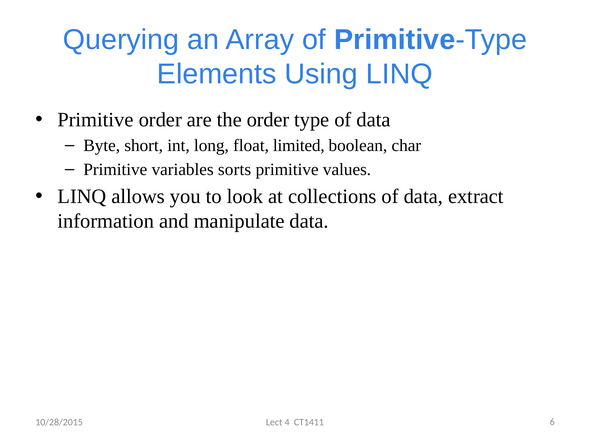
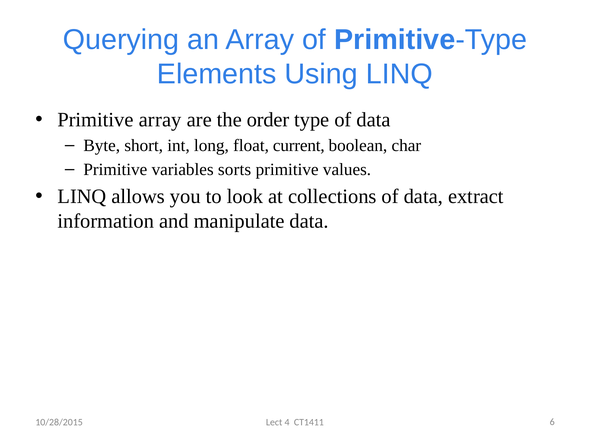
Primitive order: order -> array (160, 120)
limited: limited -> current (299, 146)
